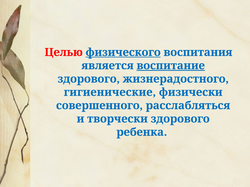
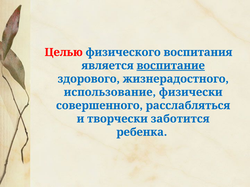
физического underline: present -> none (123, 52)
гигиенические: гигиенические -> использование (110, 92)
творчески здорового: здорового -> заботится (180, 119)
